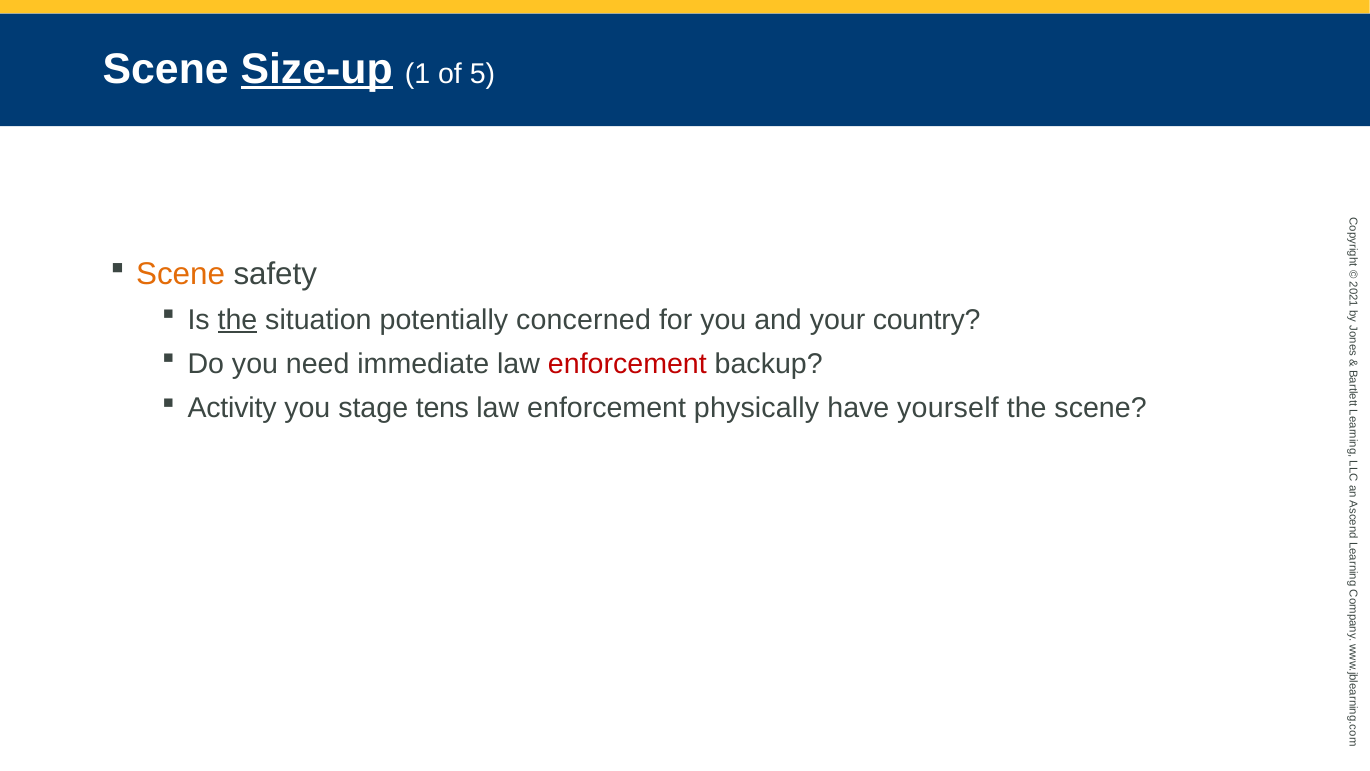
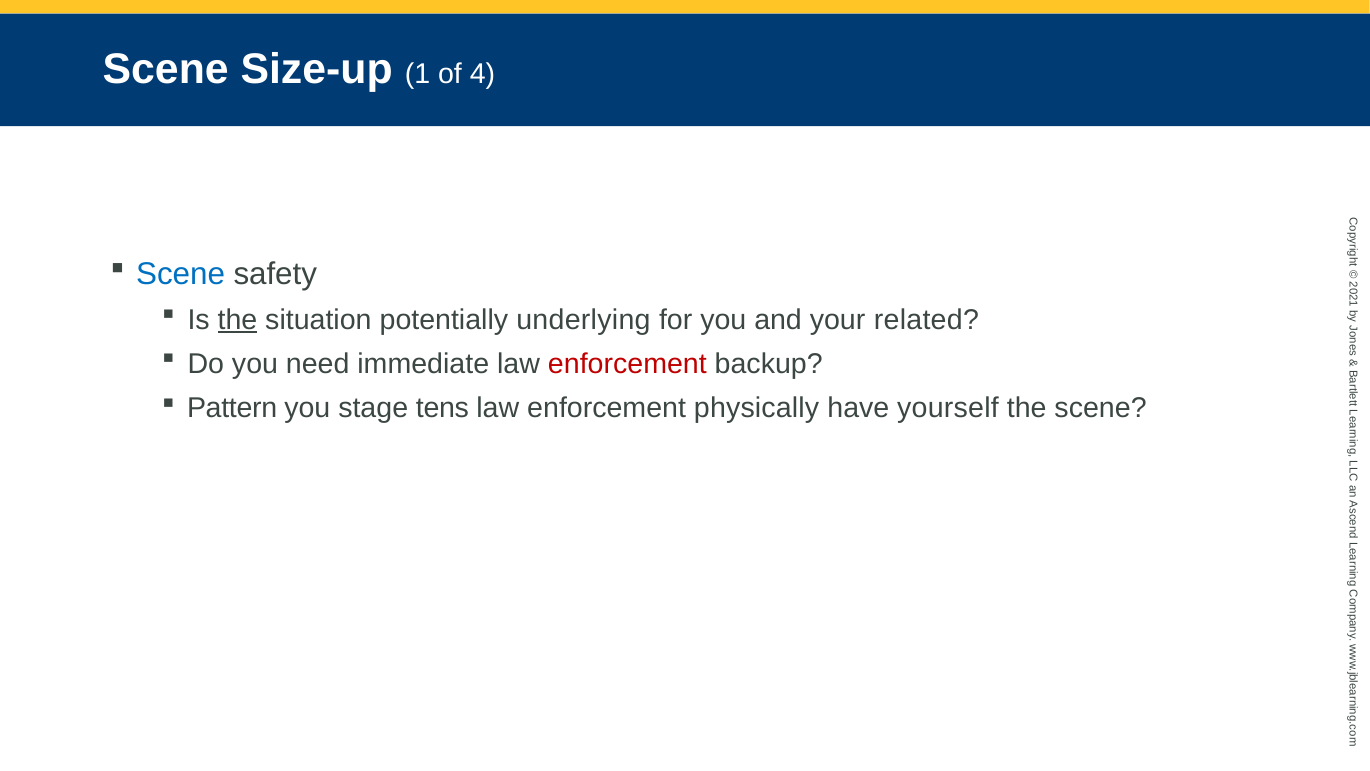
Size-up underline: present -> none (317, 69)
5: 5 -> 4 (483, 74)
Scene colour: orange -> blue (181, 274)
concerned: concerned -> underlying (583, 320)
country: country -> related (926, 320)
Activity: Activity -> Pattern (232, 408)
